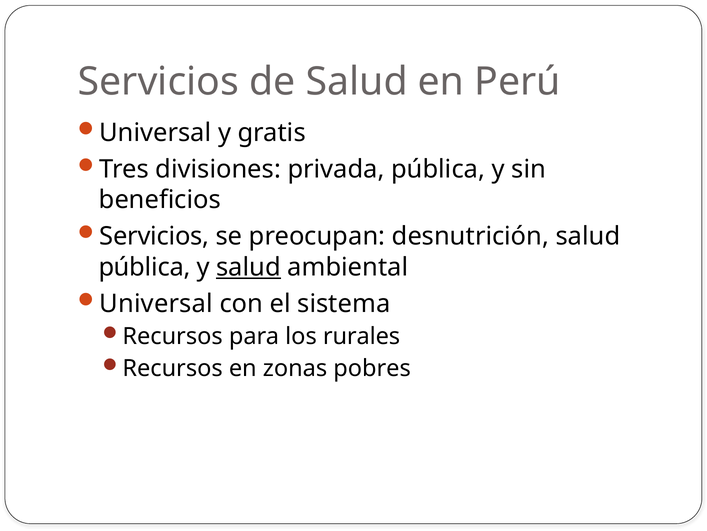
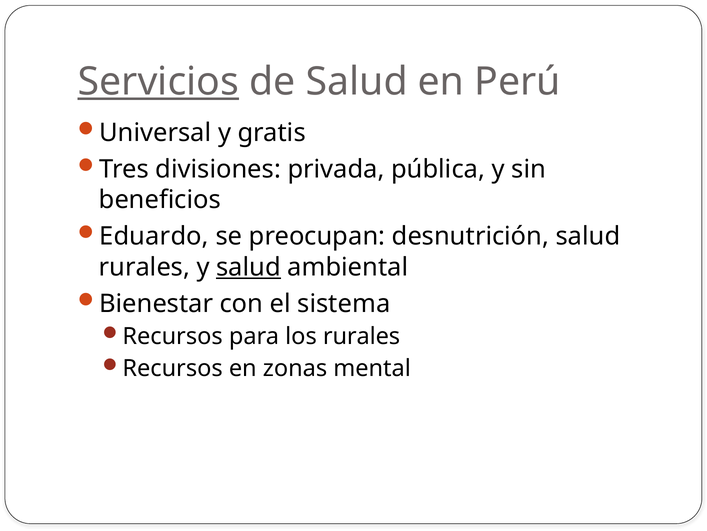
Servicios underline: none -> present (158, 82)
Servicios: Servicios -> Eduardo (154, 236)
pública: pública -> rurales (144, 267)
Universal: Universal -> Bienestar (156, 303)
pobres: pobres -> mental (372, 368)
